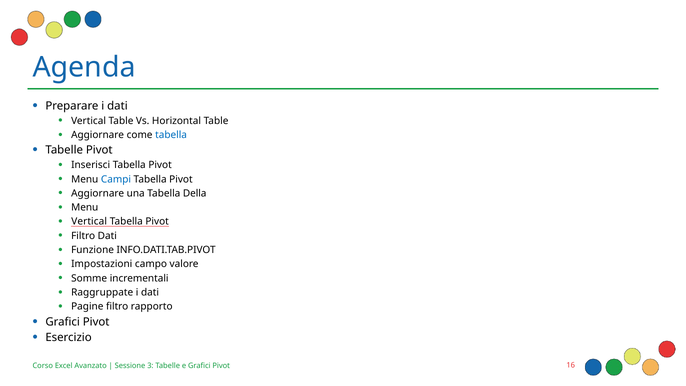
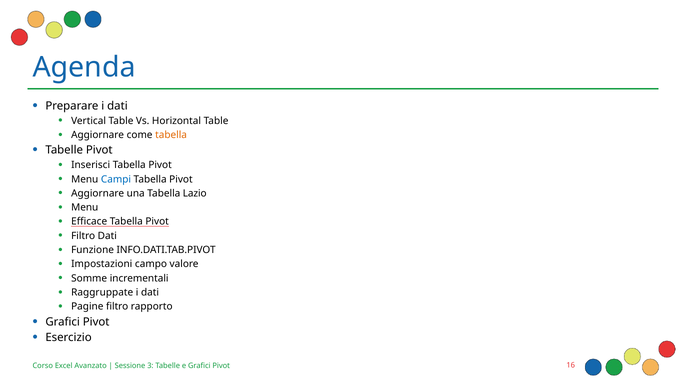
tabella colour: blue -> orange (171, 135)
Della: Della -> Lazio (195, 193)
Vertical: Vertical -> Efficace (89, 222)
